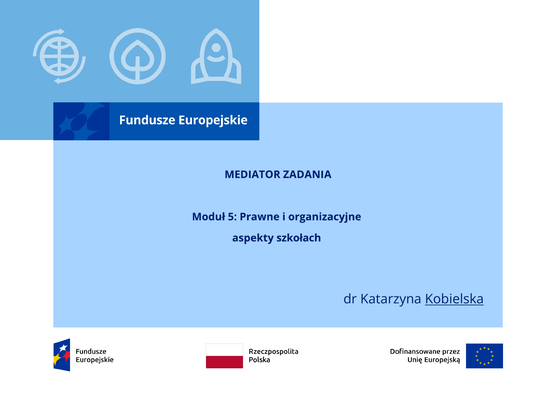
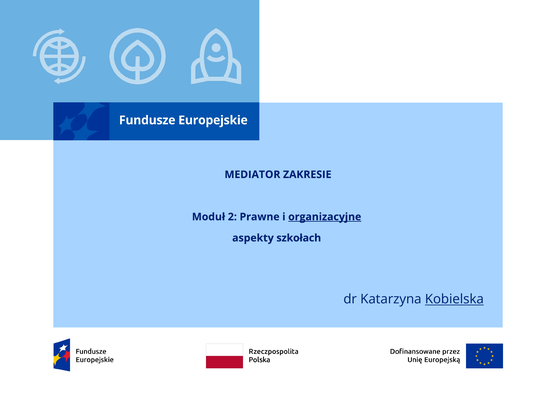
ZADANIA: ZADANIA -> ZAKRESIE (307, 175)
5: 5 -> 2 (232, 217)
organizacyjne underline: none -> present (325, 217)
